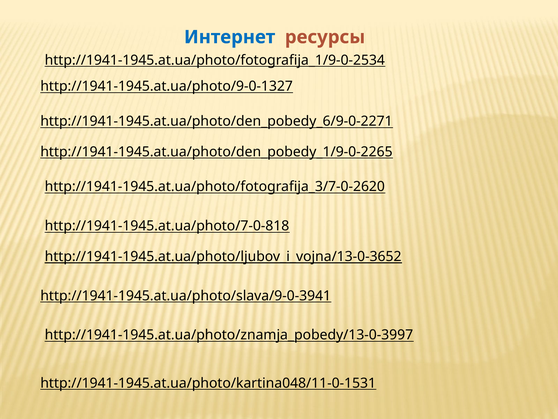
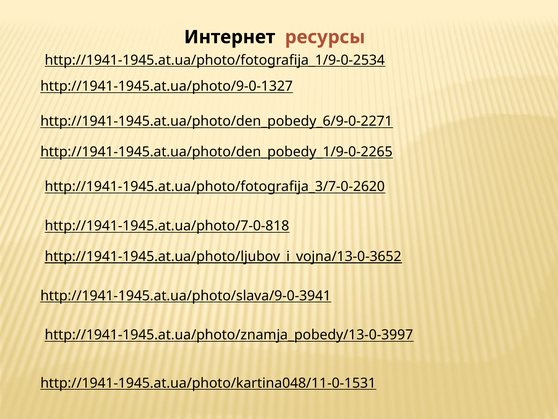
Интернет colour: blue -> black (230, 37)
